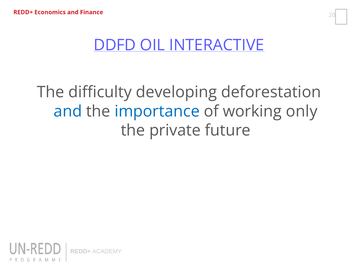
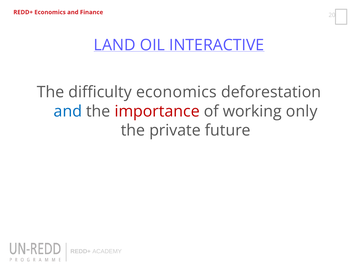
DDFD: DDFD -> LAND (115, 45)
difficulty developing: developing -> economics (176, 92)
importance colour: blue -> red (157, 111)
